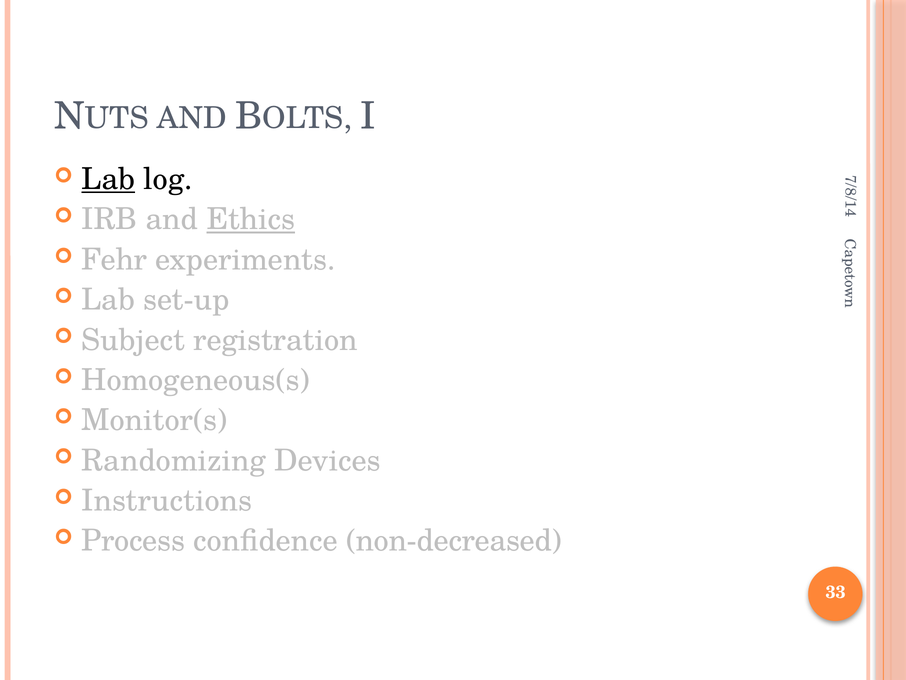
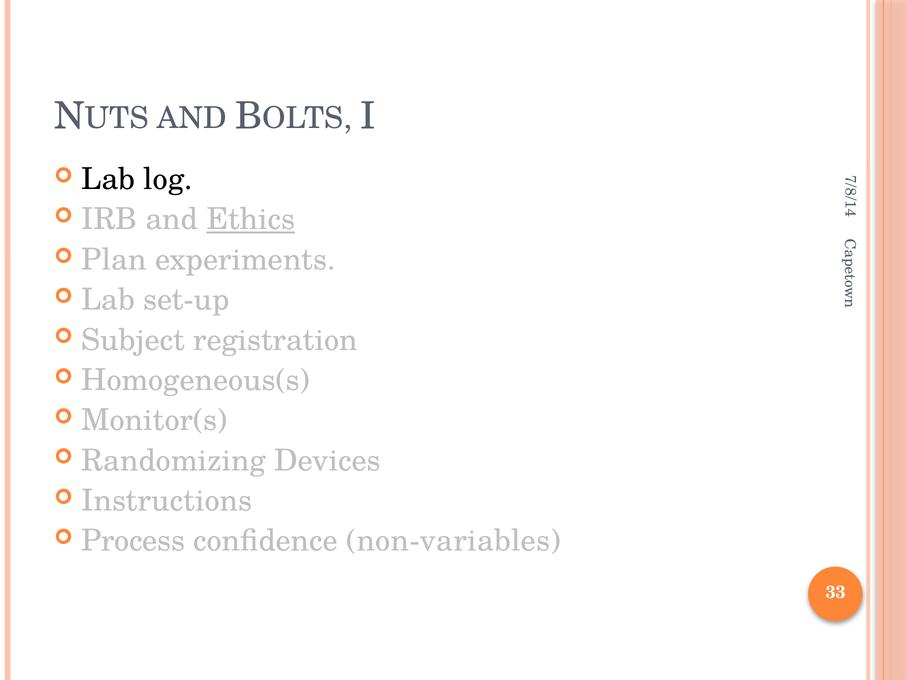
Lab underline: present -> none (108, 179)
Fehr: Fehr -> Plan (114, 259)
non-decreased: non-decreased -> non-variables (454, 541)
